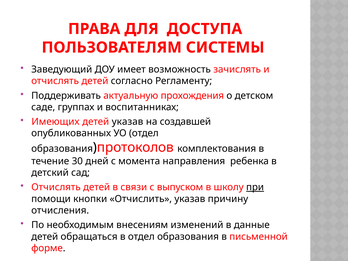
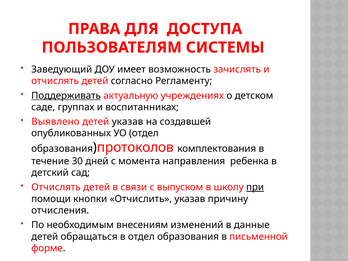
Поддерживать underline: none -> present (66, 96)
прохождения: прохождения -> учреждениях (192, 96)
Имеющих: Имеющих -> Выявлено (55, 122)
